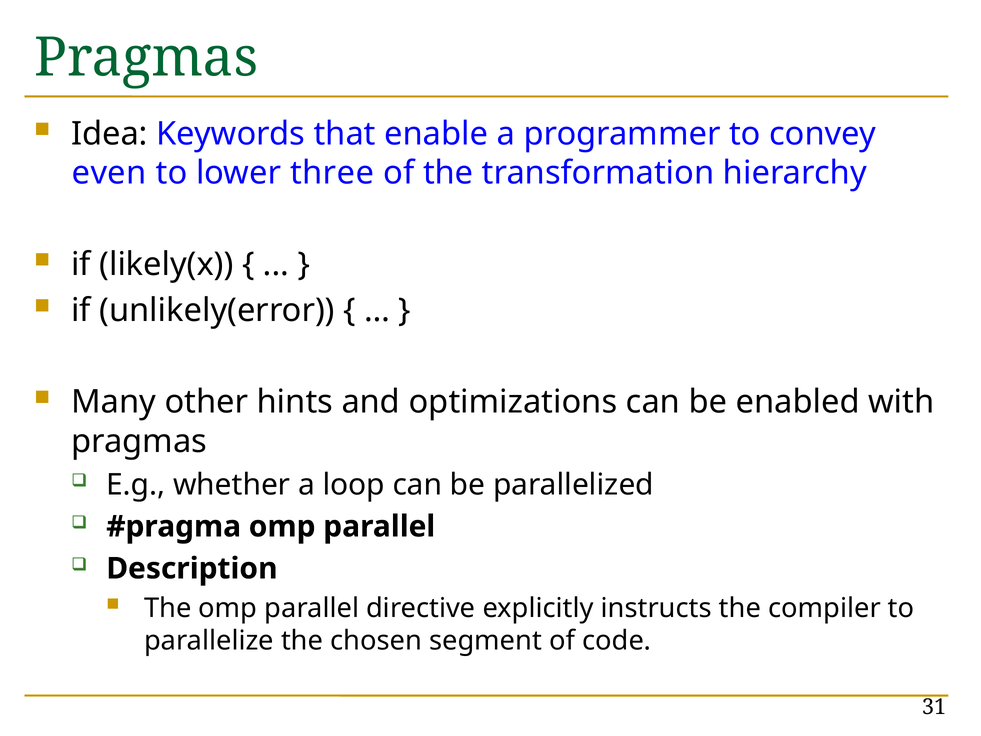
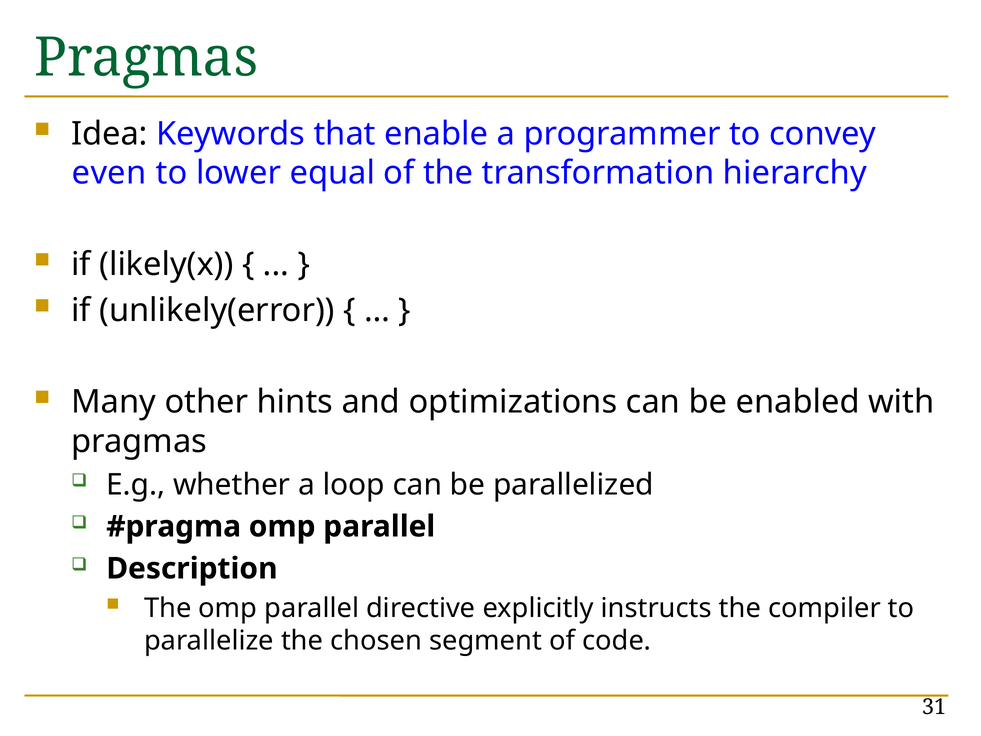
three: three -> equal (332, 173)
